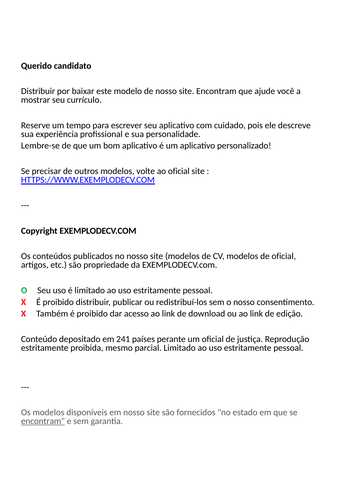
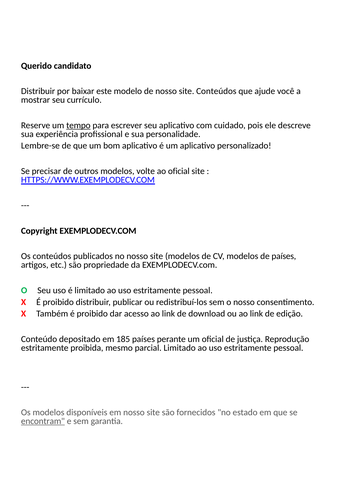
site Encontram: Encontram -> Conteúdos (216, 91)
tempo underline: none -> present (78, 126)
de oficial: oficial -> países (284, 257)
241: 241 -> 185 (123, 340)
